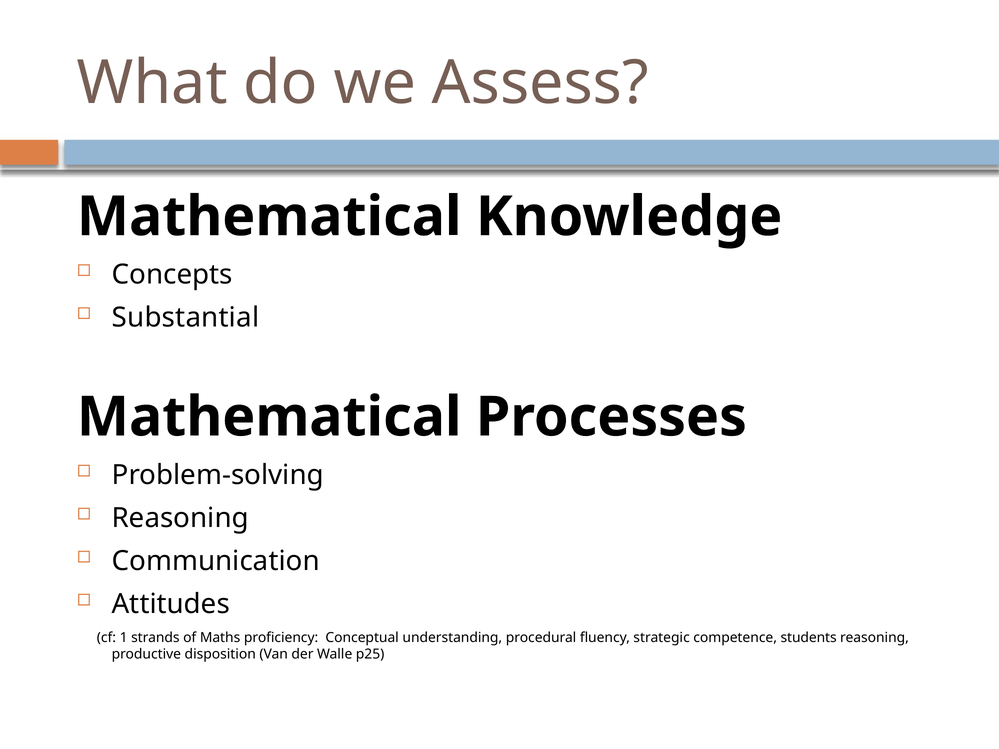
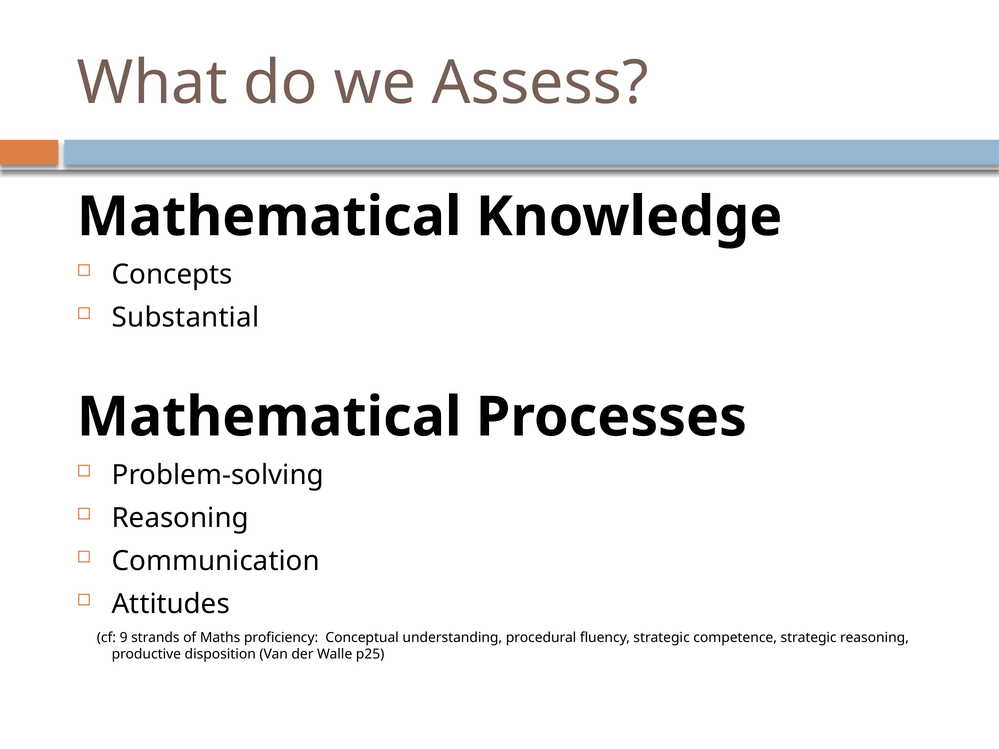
1: 1 -> 9 (124, 638)
competence students: students -> strategic (809, 638)
